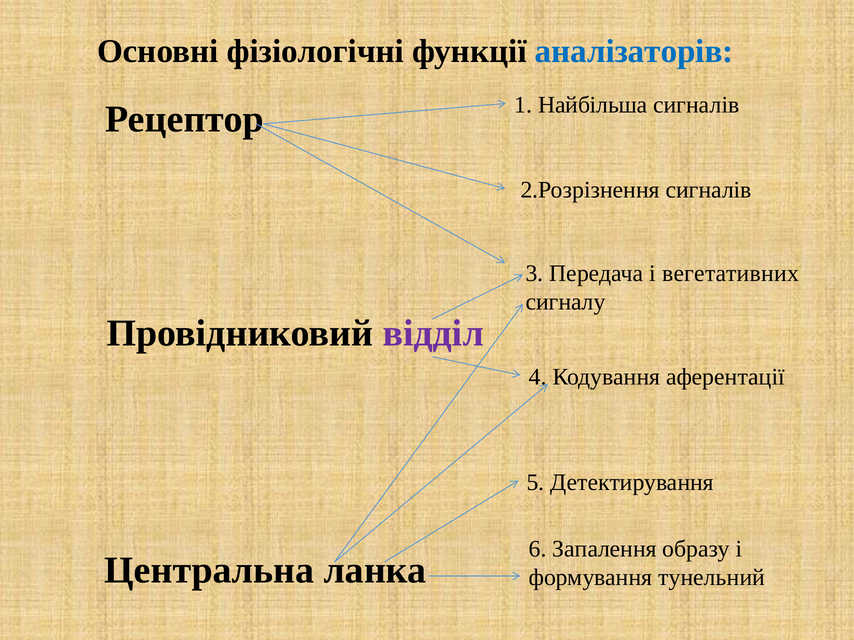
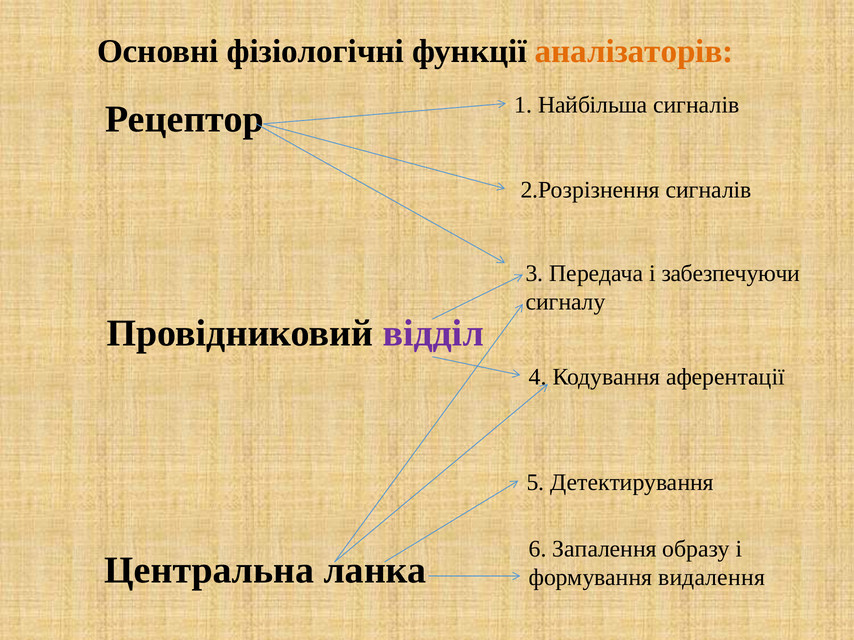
аналізаторів colour: blue -> orange (634, 51)
вегетативних: вегетативних -> забезпечуючи (731, 273)
тунельний: тунельний -> видалення (712, 578)
